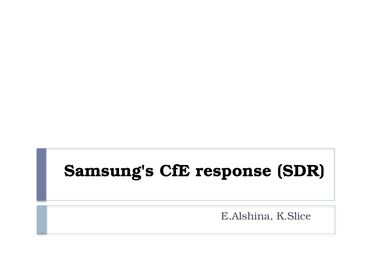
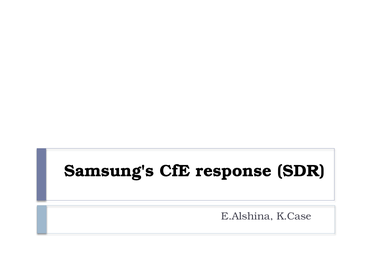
K.Slice: K.Slice -> K.Case (294, 216)
